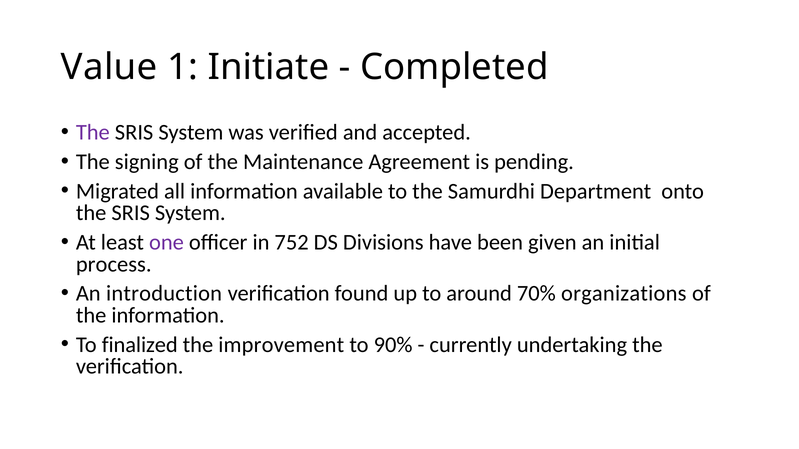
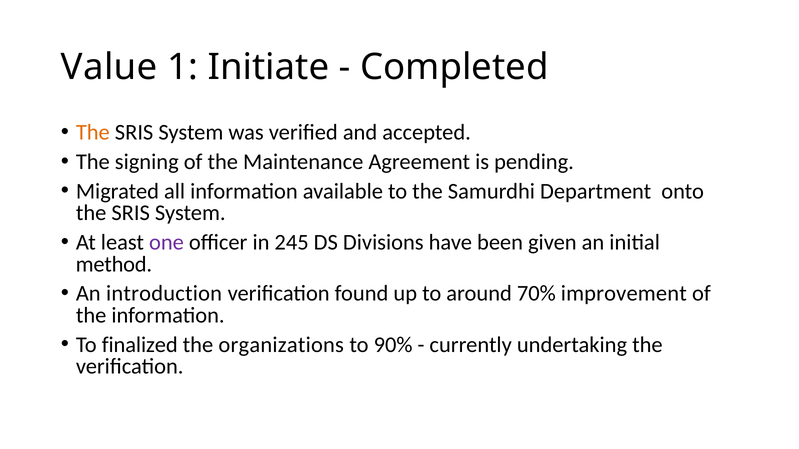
The colour: purple -> orange (93, 133)
752: 752 -> 245 (292, 243)
process: process -> method (114, 264)
organizations: organizations -> improvement (624, 294)
improvement: improvement -> organizations (281, 345)
